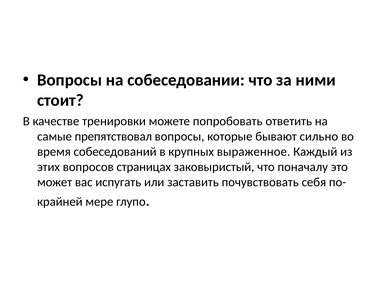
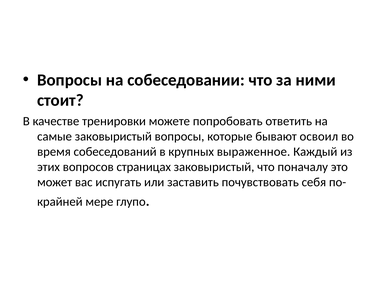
самые препятствовал: препятствовал -> заковыристый (113, 136)
сильно: сильно -> освоил (319, 136)
